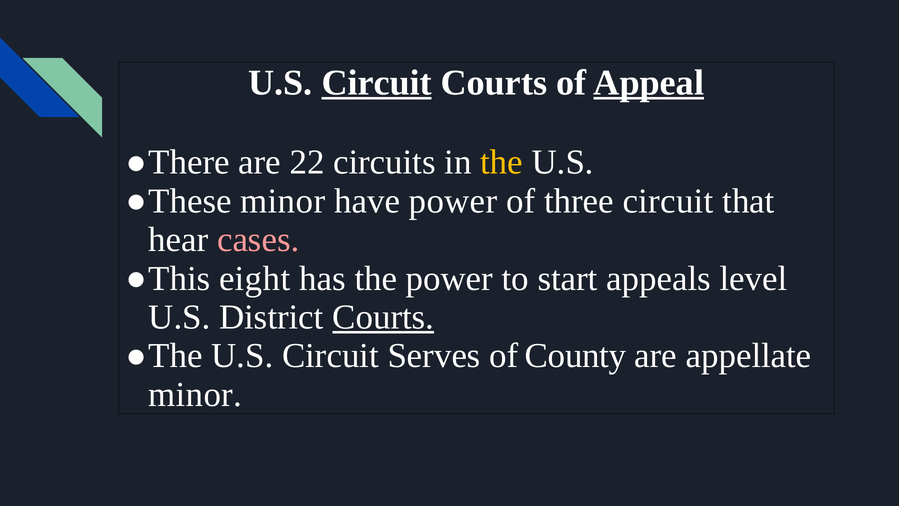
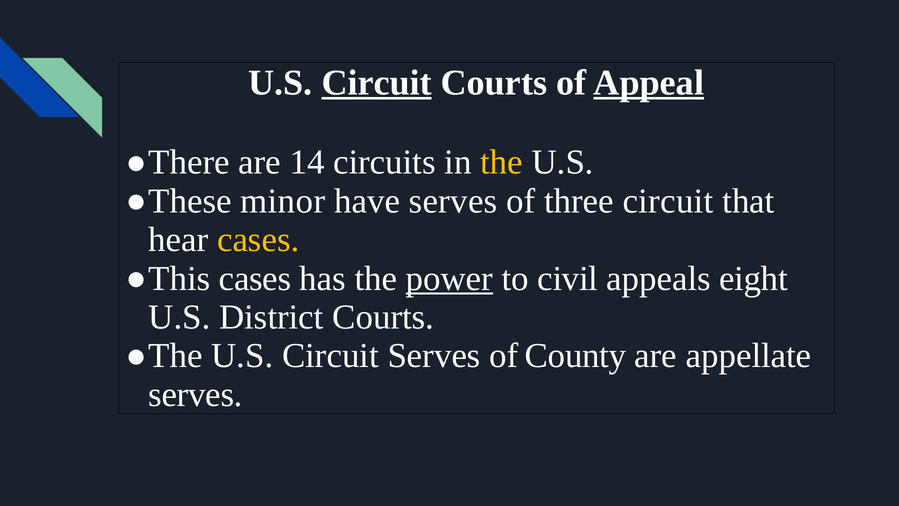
22: 22 -> 14 (307, 162)
have power: power -> serves (453, 201)
cases colour: pink -> yellow (258, 240)
eight: eight -> cases (255, 278)
power underline: none -> present (449, 278)
start: start -> civil (568, 278)
level: level -> eight (754, 278)
Courts underline: present -> none (383, 317)
minor: minor -> serves (195, 394)
